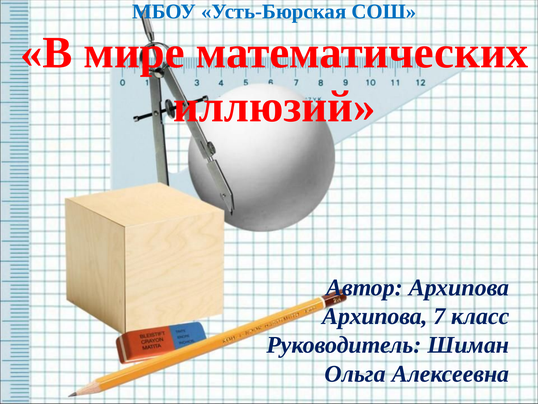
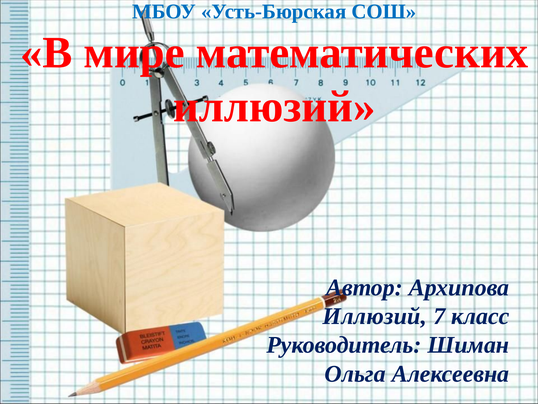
Архипова: Архипова -> Иллюзий (375, 316)
